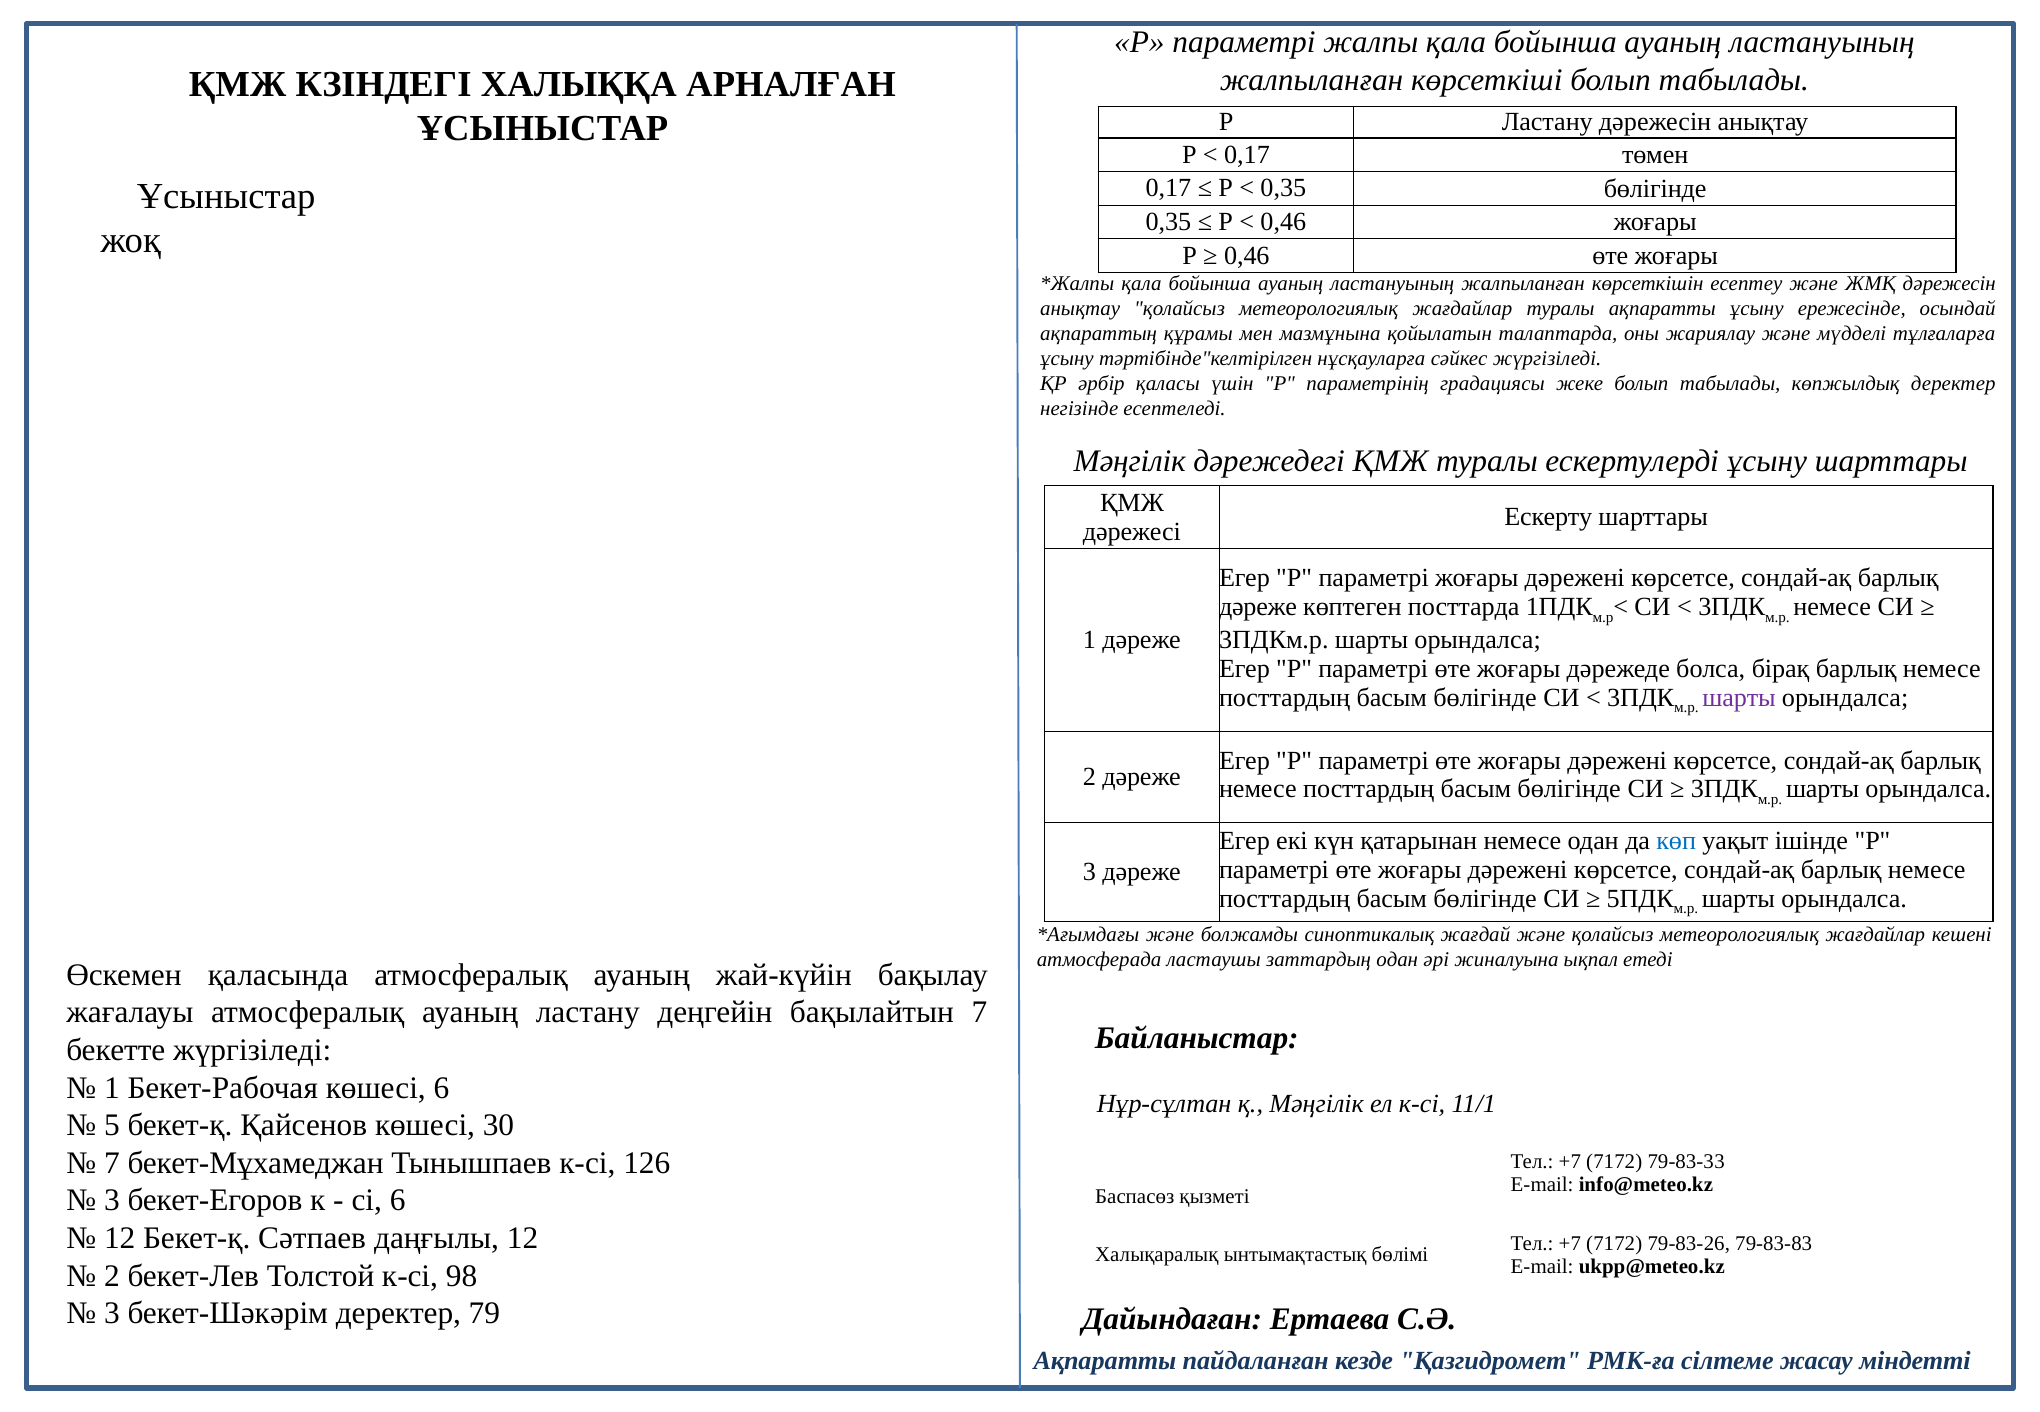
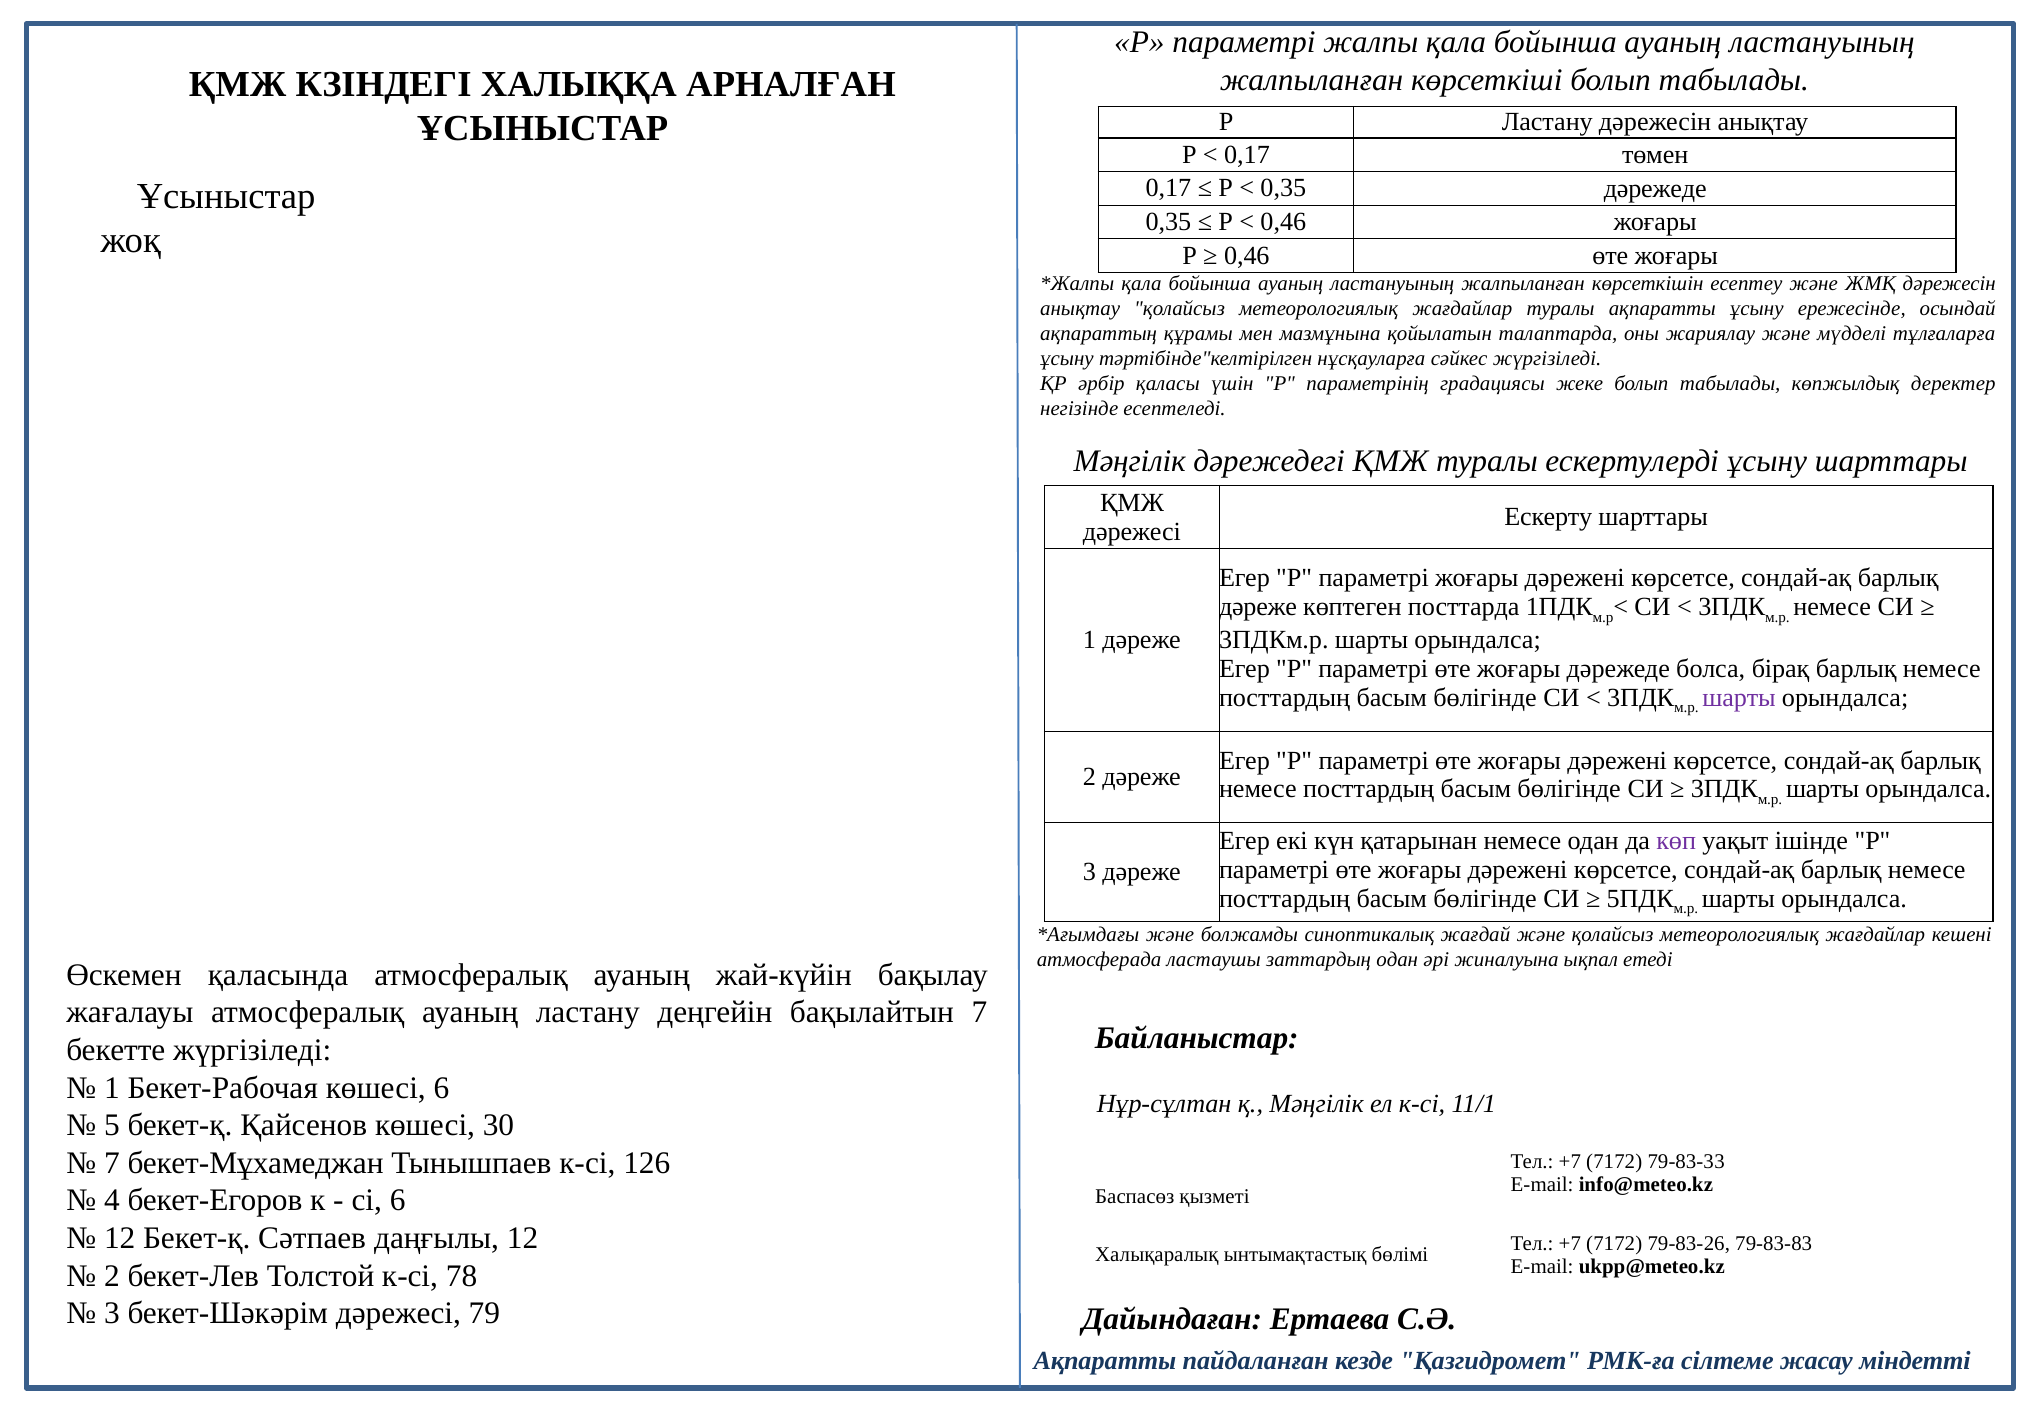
0,35 бөлігінде: бөлігінде -> дәрежеде (1655, 189)
көп colour: blue -> purple (1676, 841)
3: 3 -> 4 (112, 1201)
98: 98 -> 78 (462, 1276)
бекет-Шәкәрім деректер: деректер -> дәрежесі (398, 1314)
